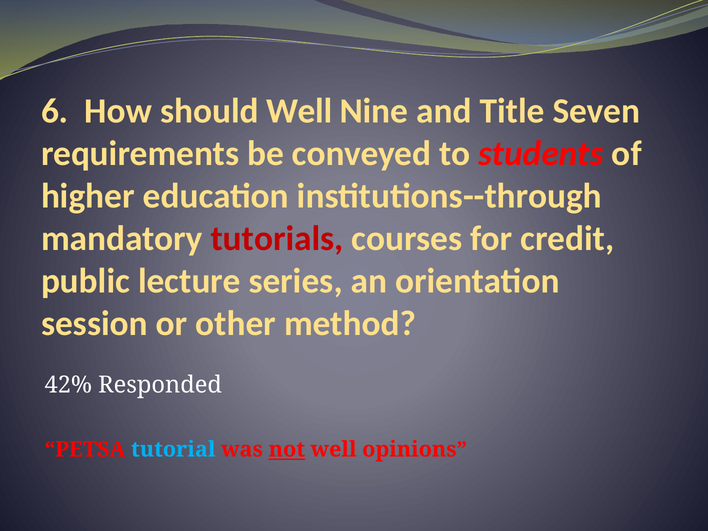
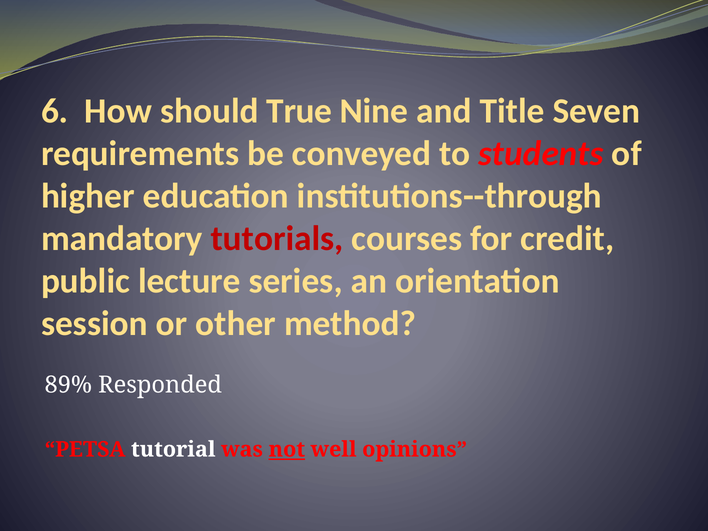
should Well: Well -> True (299, 111)
42%: 42% -> 89% (68, 385)
tutorial colour: light blue -> white (173, 449)
